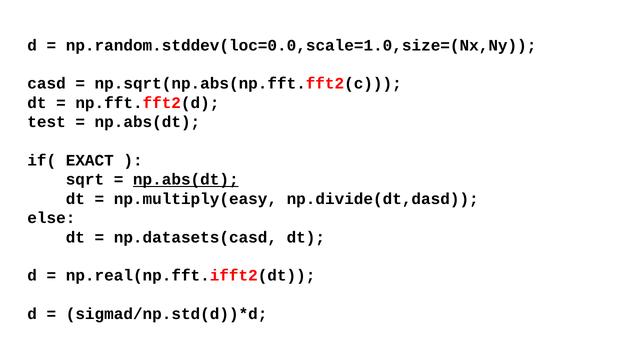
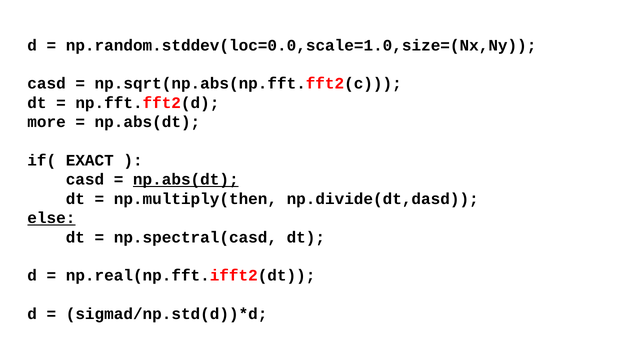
test: test -> more (47, 122)
sqrt: sqrt -> casd (85, 180)
np.multiply(easy: np.multiply(easy -> np.multiply(then (195, 199)
else underline: none -> present (51, 218)
np.datasets(casd: np.datasets(casd -> np.spectral(casd (195, 237)
